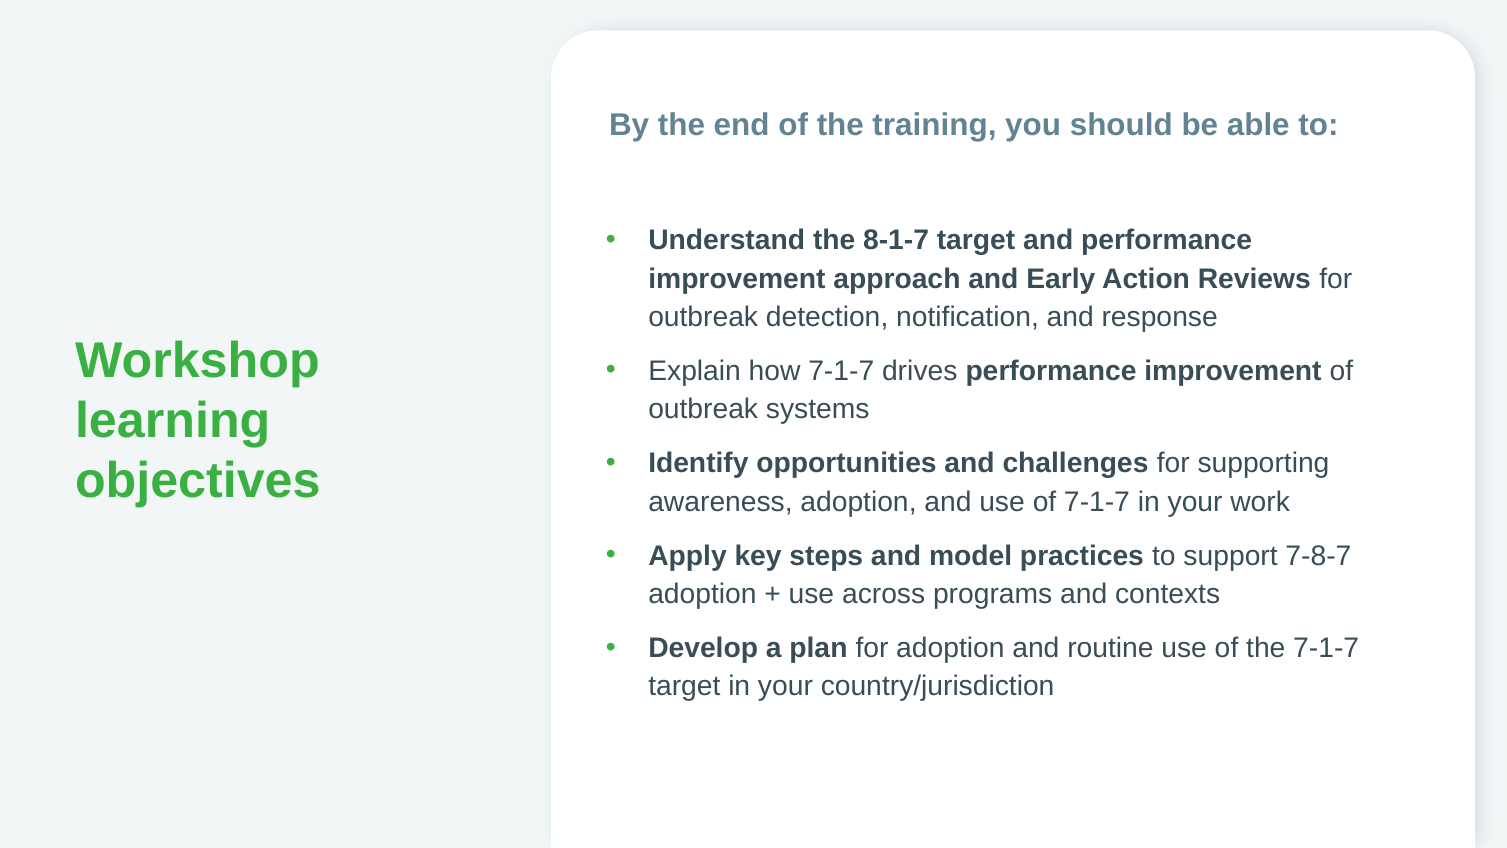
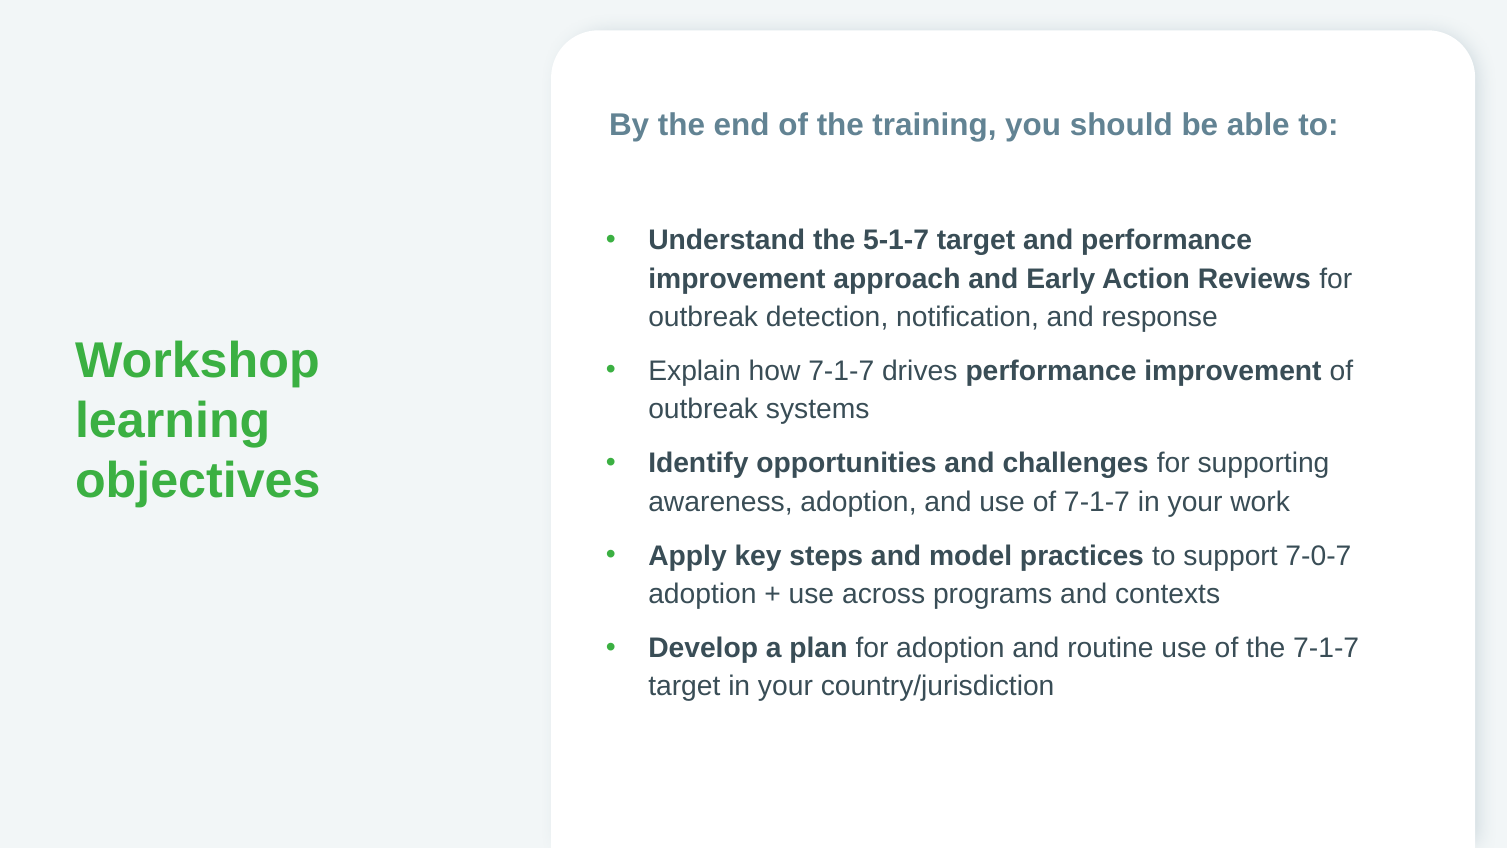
8-1-7: 8-1-7 -> 5-1-7 (896, 240)
7-8-7: 7-8-7 -> 7-0-7 (1318, 556)
